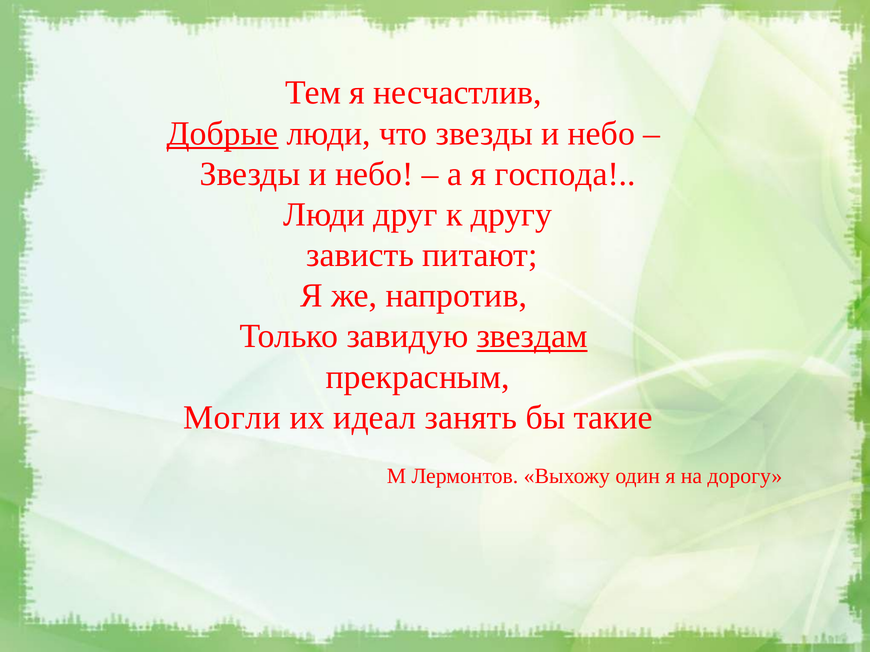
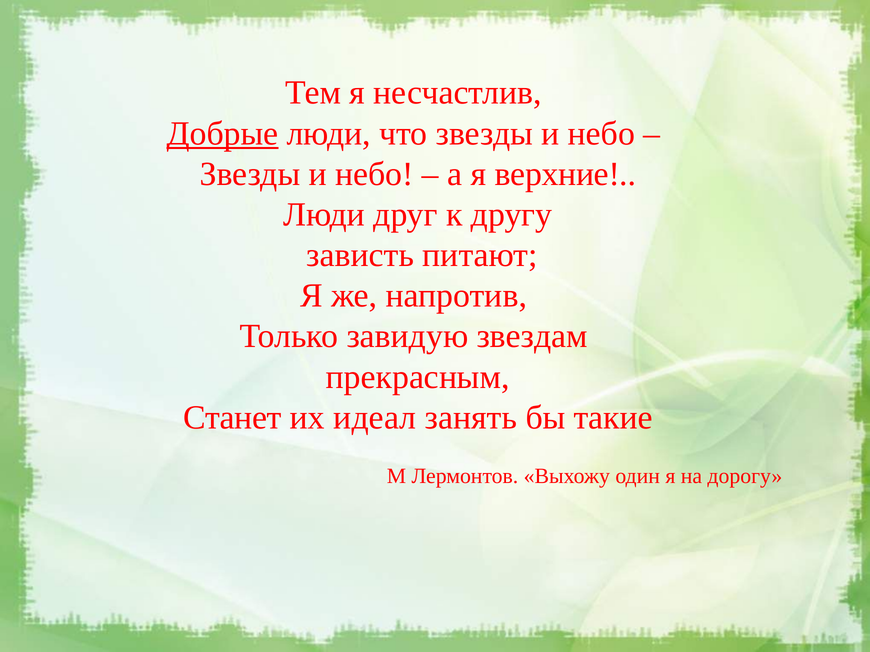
господа: господа -> верхние (565, 174)
звездам underline: present -> none (532, 337)
Могли: Могли -> Станет (232, 418)
